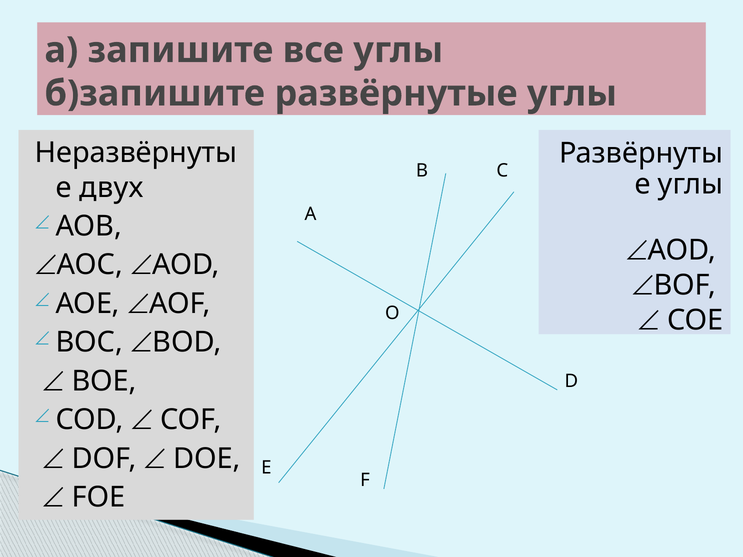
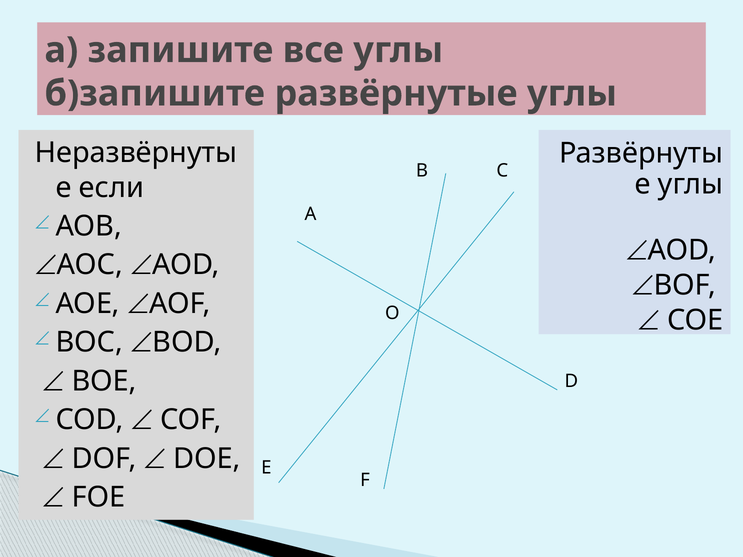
двух: двух -> если (112, 188)
